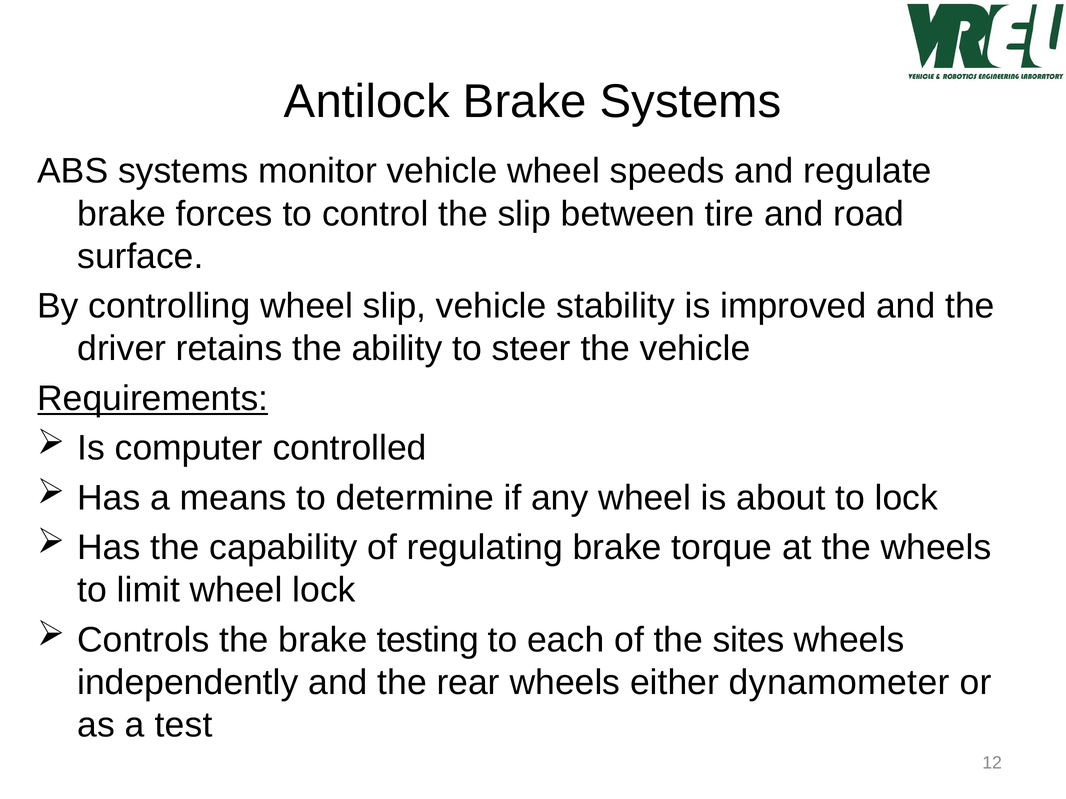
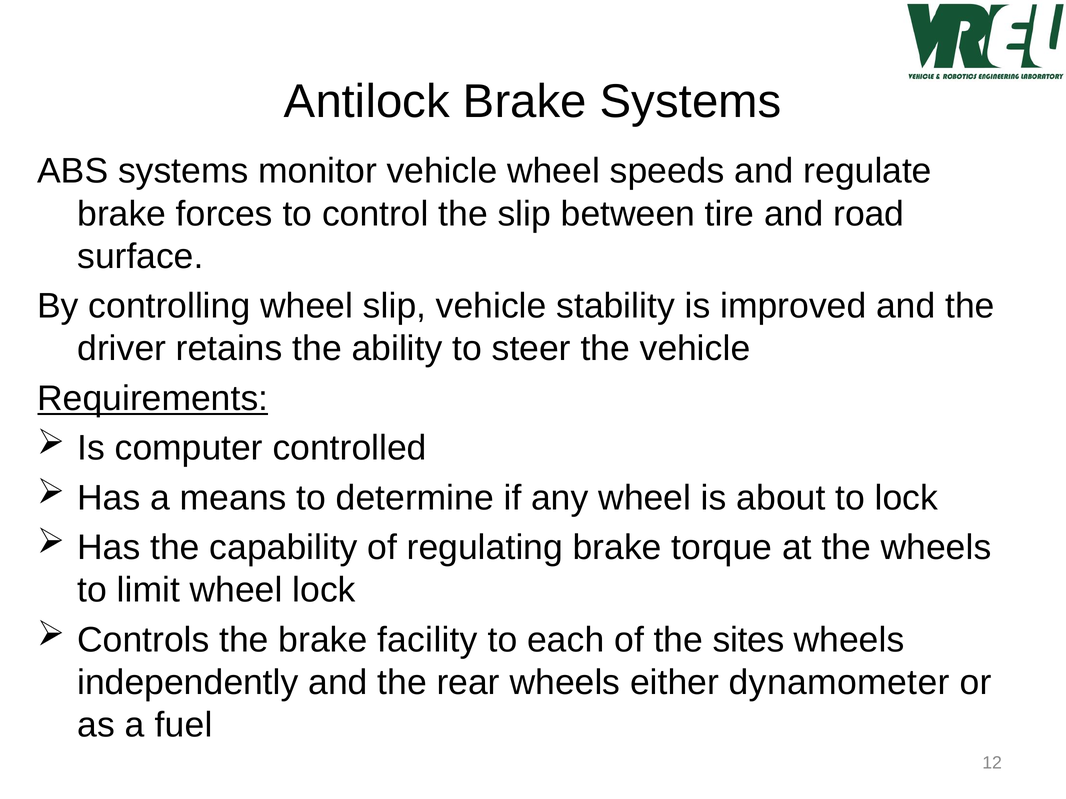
testing: testing -> facility (427, 640)
test: test -> fuel (184, 726)
